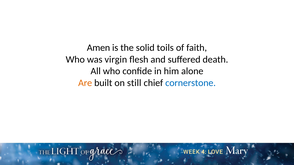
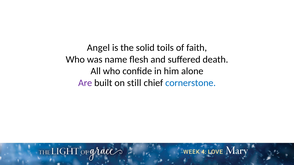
Amen: Amen -> Angel (98, 48)
virgin: virgin -> name (116, 60)
Are colour: orange -> purple (85, 83)
